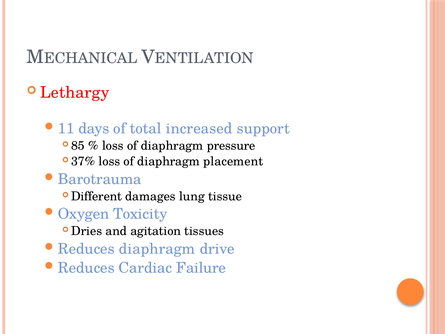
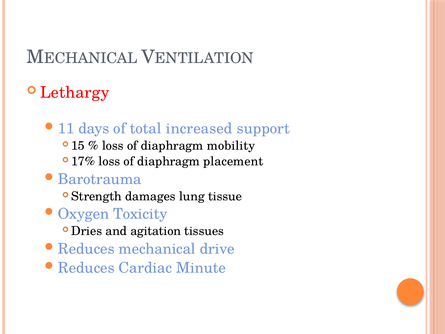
85: 85 -> 15 (78, 146)
pressure: pressure -> mobility (231, 146)
37%: 37% -> 17% (83, 161)
Different: Different -> Strength (96, 196)
diaphragm: diaphragm -> mechanical (157, 249)
Failure: Failure -> Minute (201, 268)
